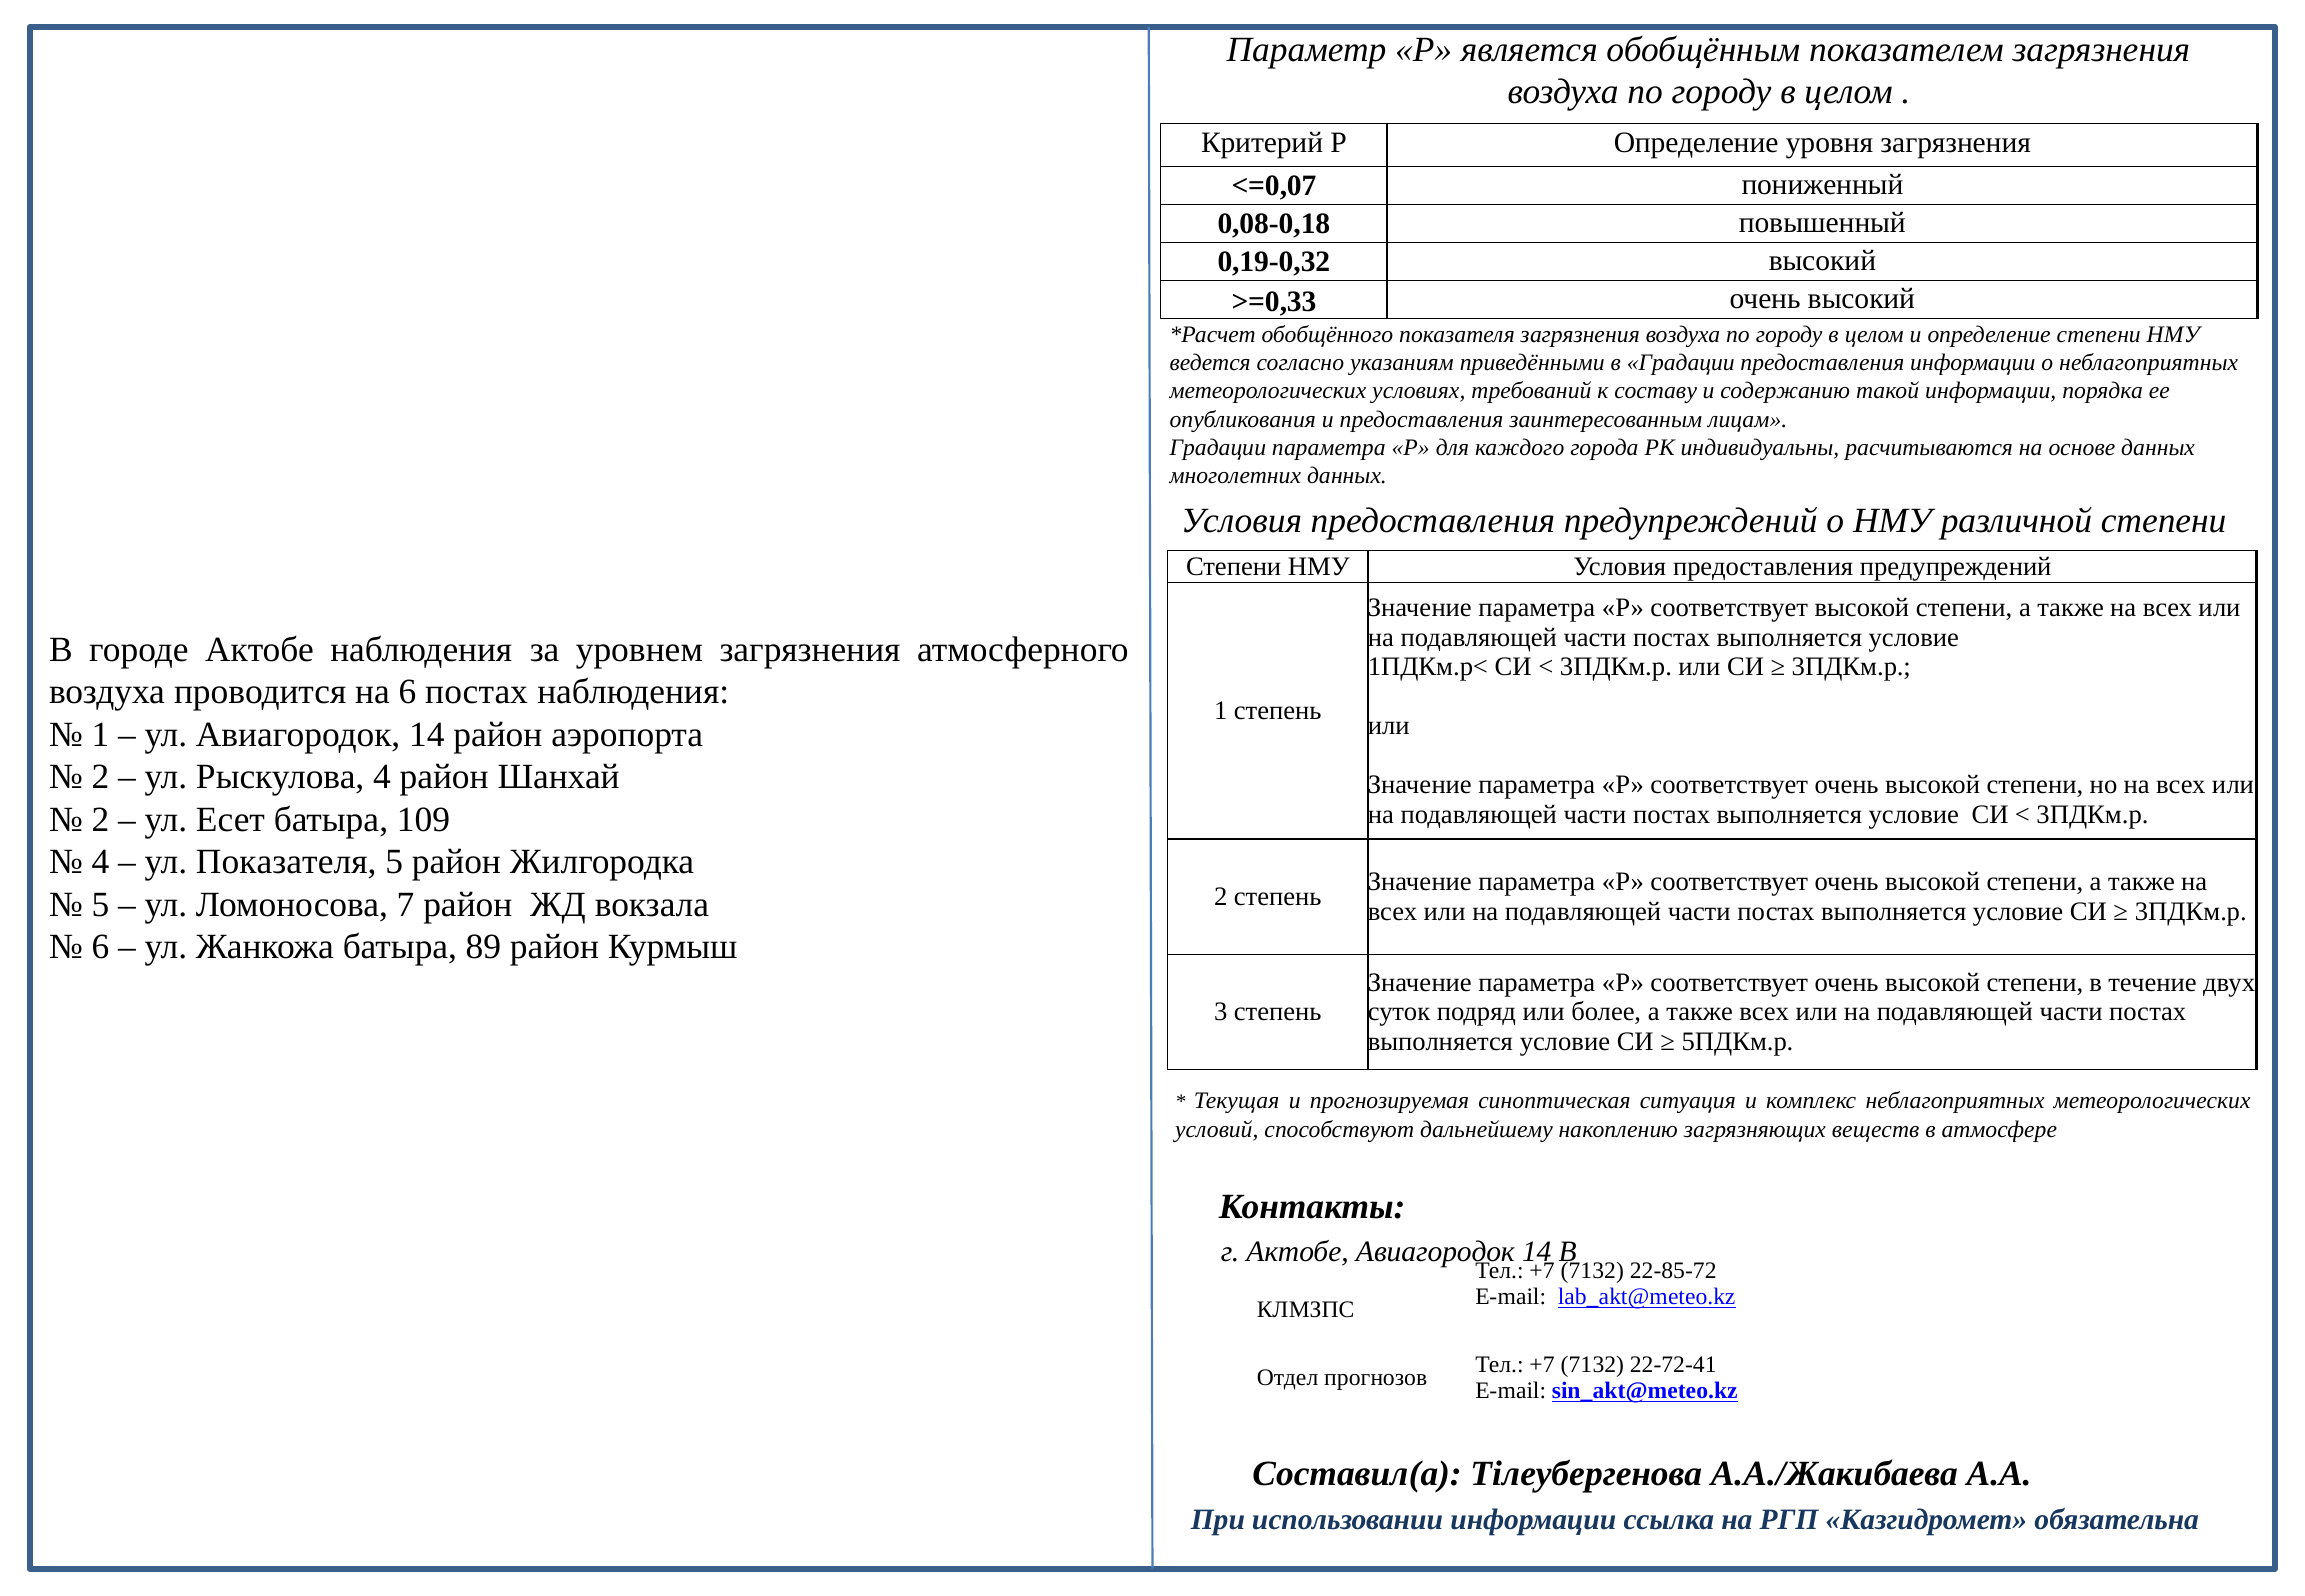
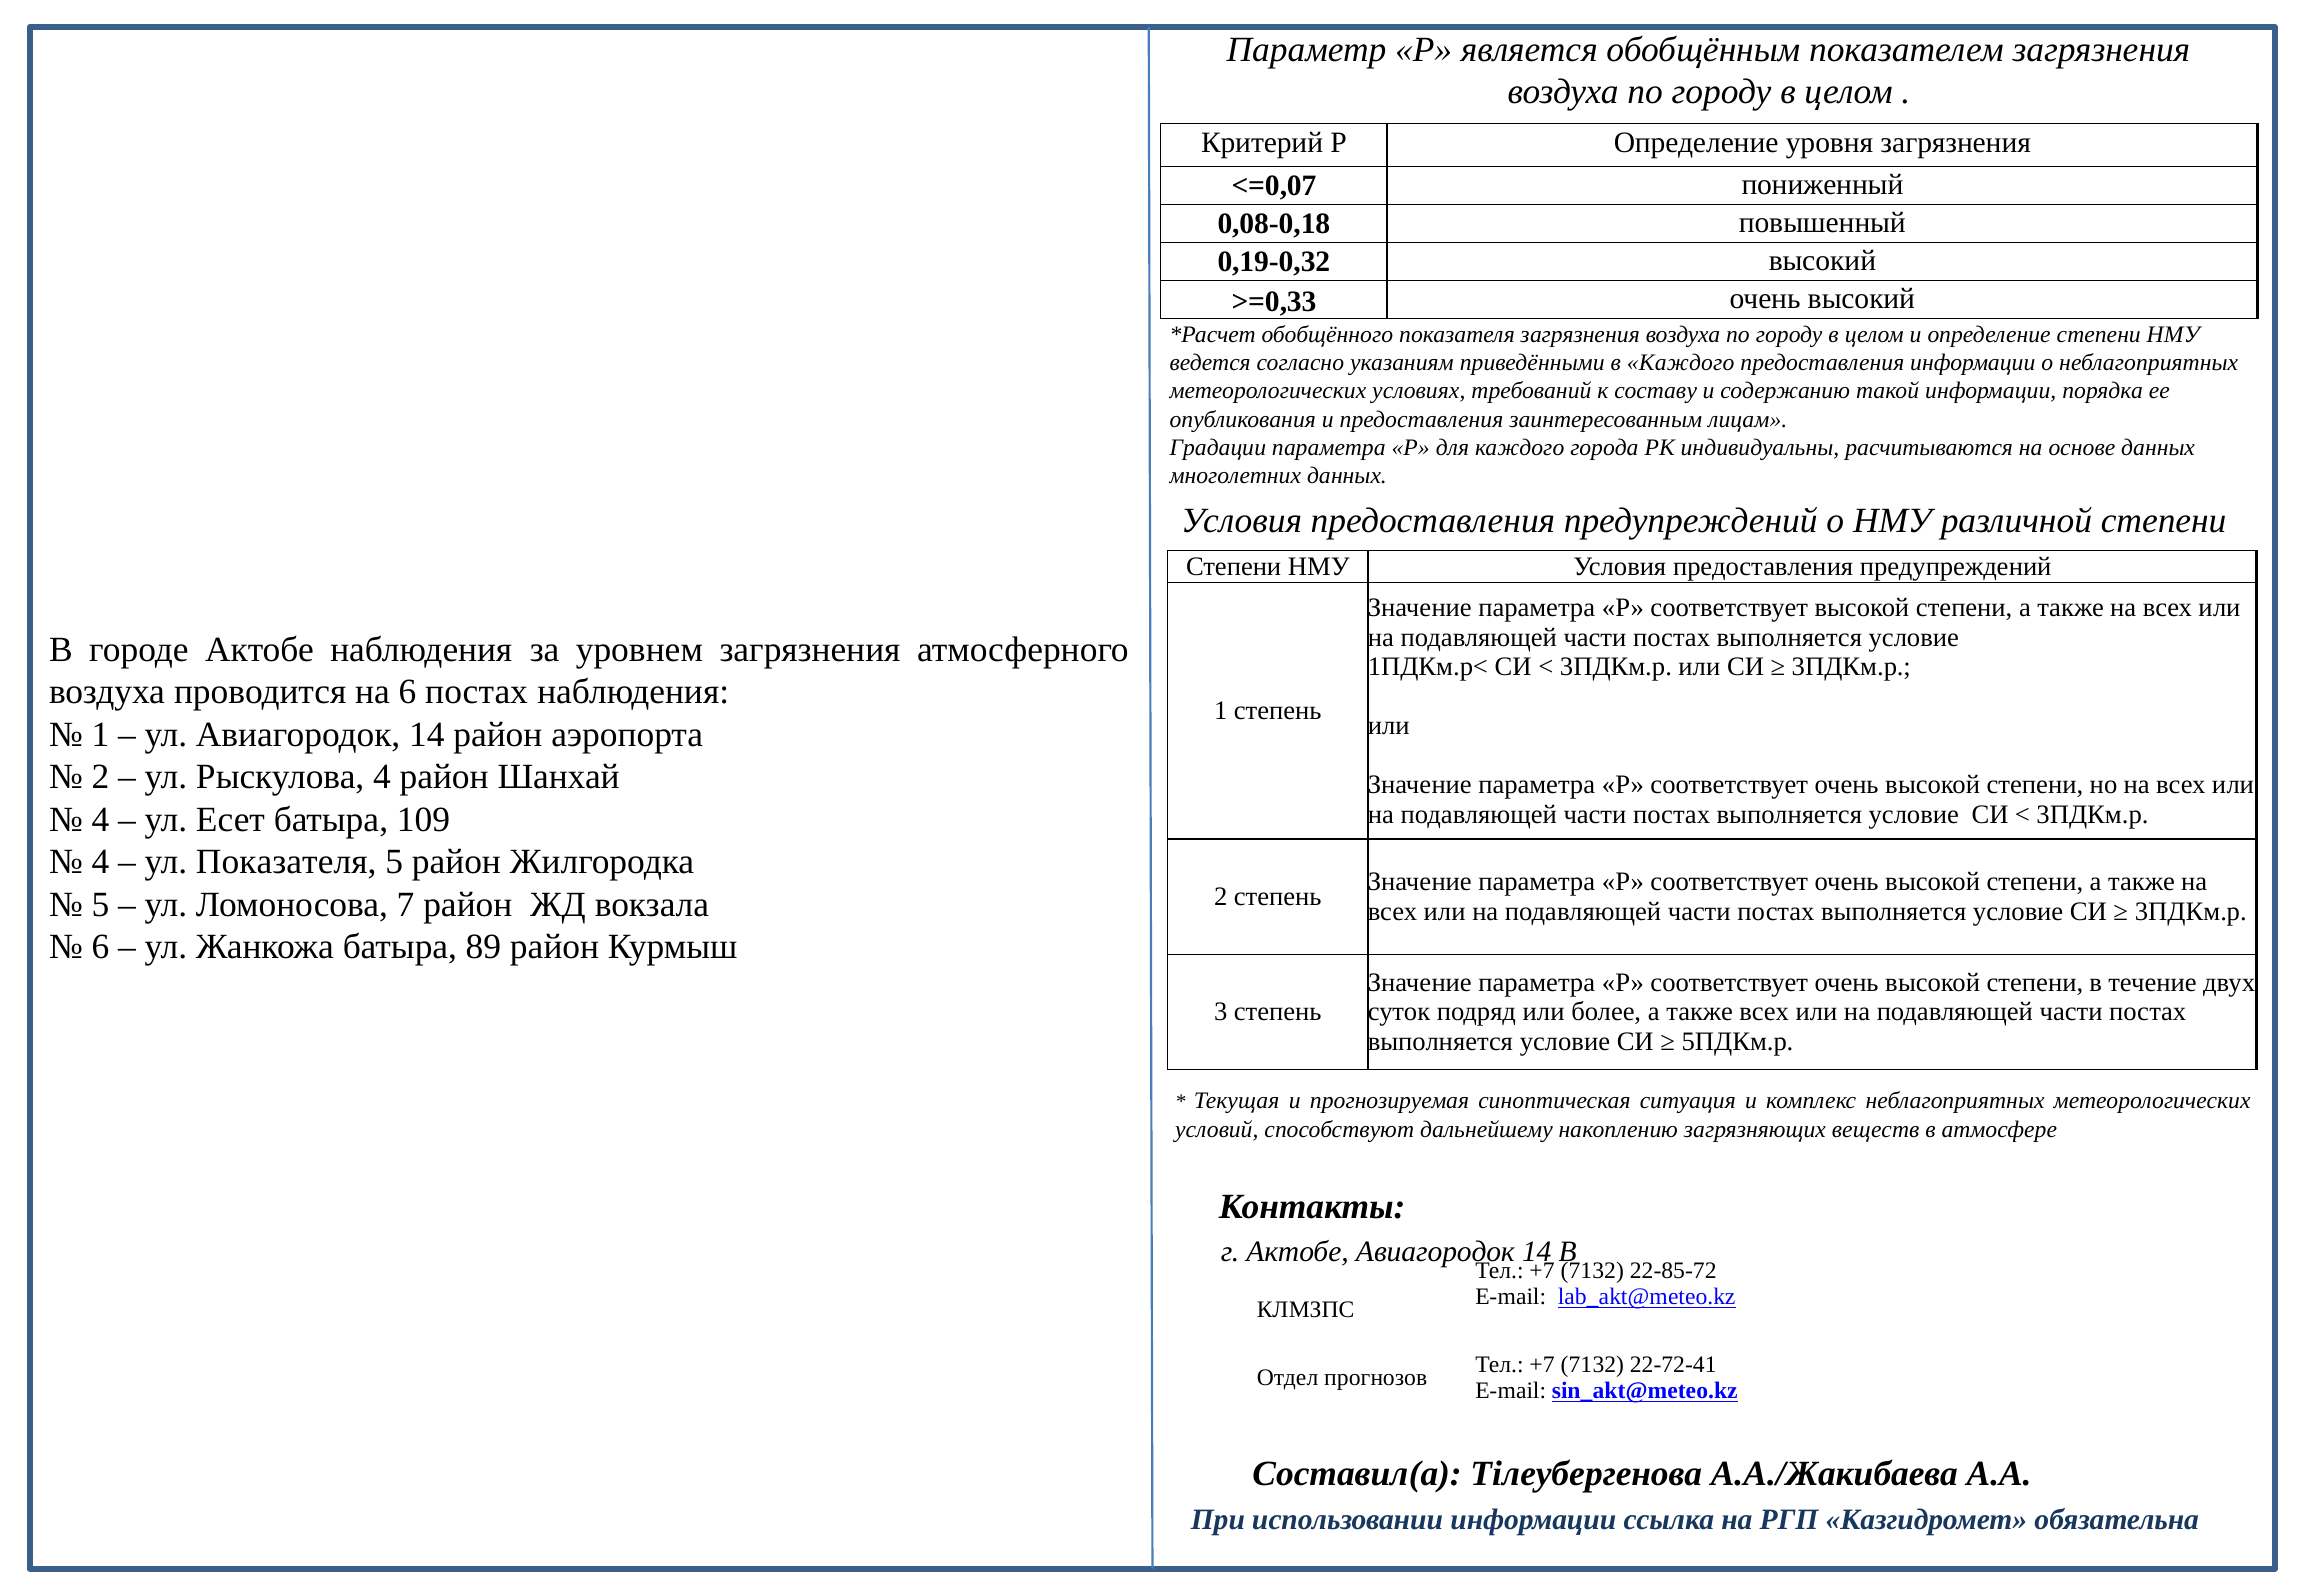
в Градации: Градации -> Каждого (1681, 363)
2: 2 -> 4 (100, 819)
